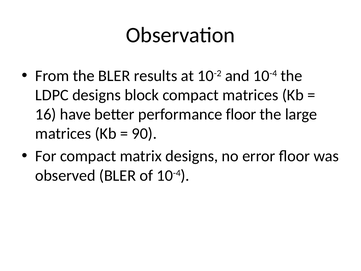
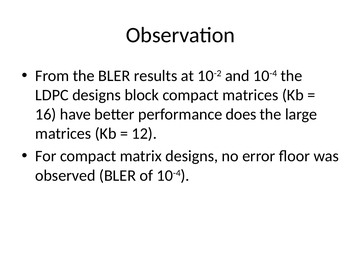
performance floor: floor -> does (241, 114)
90: 90 -> 12 (144, 134)
